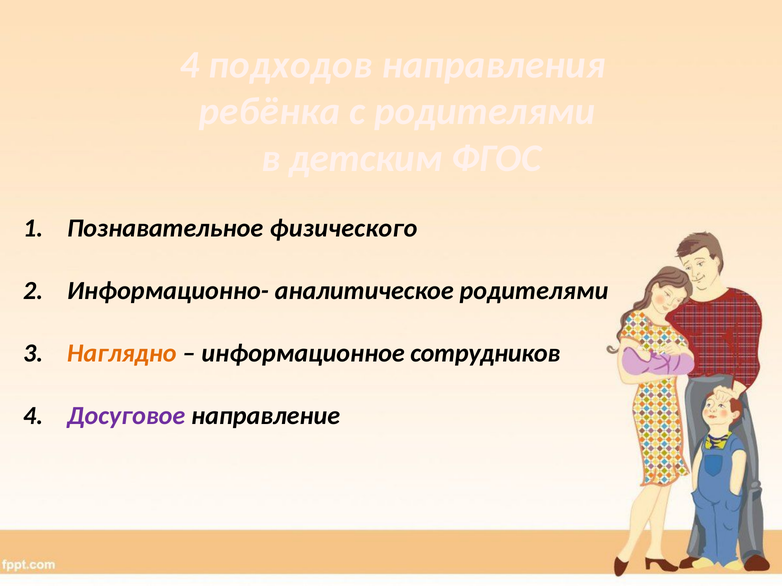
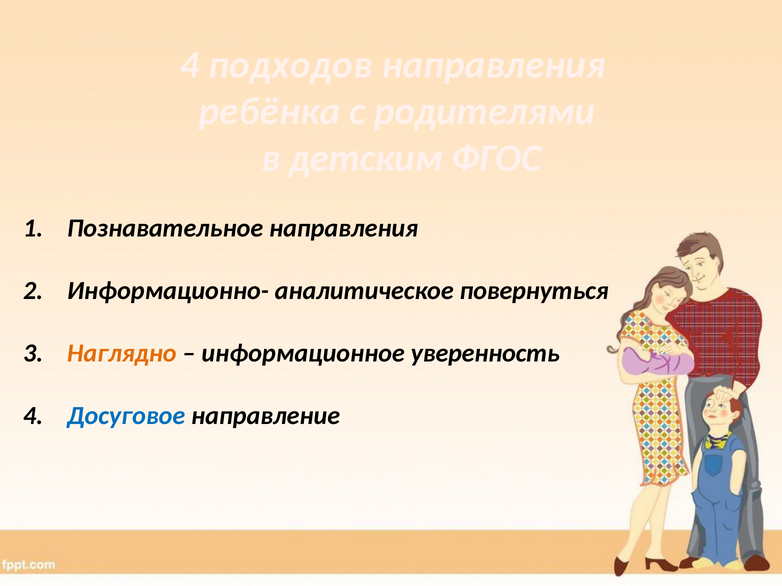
Познавательное физического: физического -> направления (344, 228)
аналитическое родителями: родителями -> повернуться (534, 291)
сотрудников: сотрудников -> уверенность (485, 353)
Досуговое colour: purple -> blue (126, 416)
